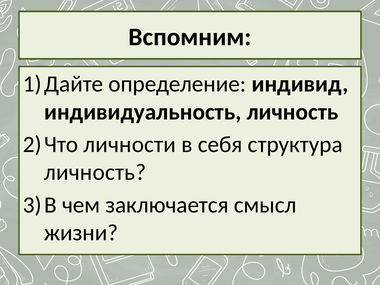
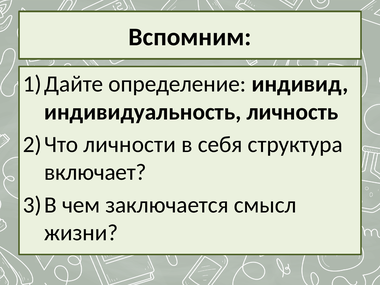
личность: личность -> включает (95, 172)
